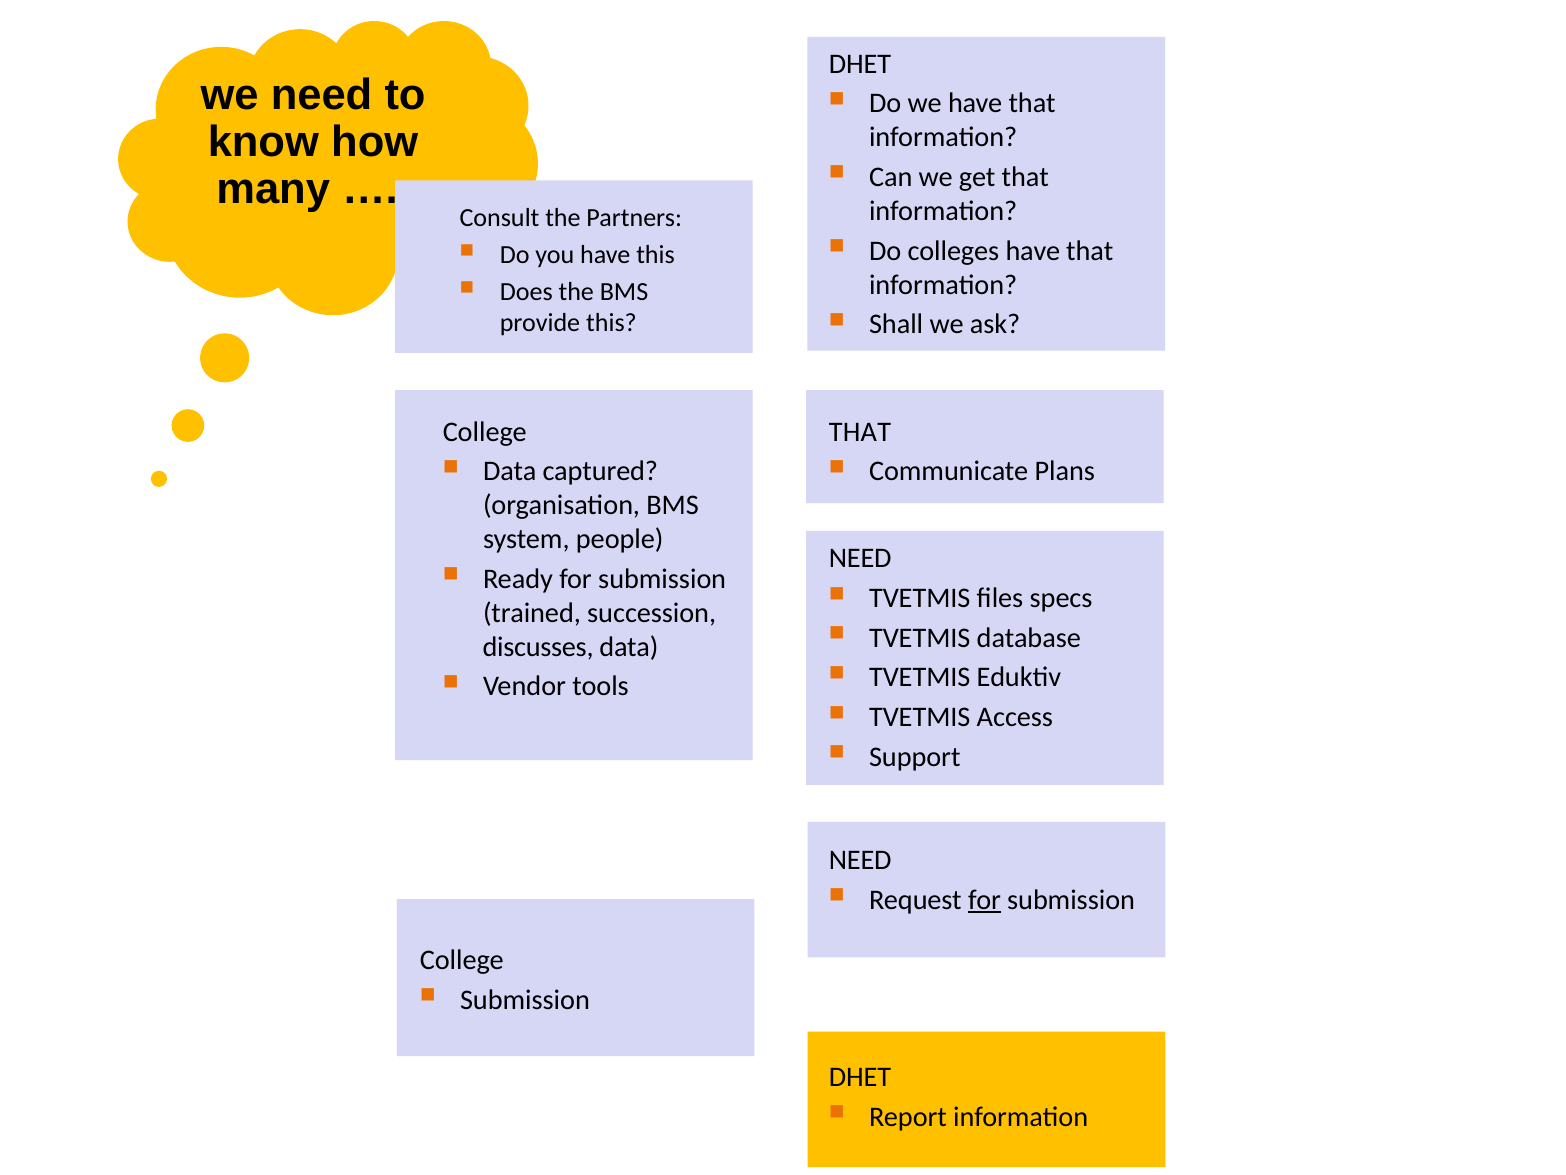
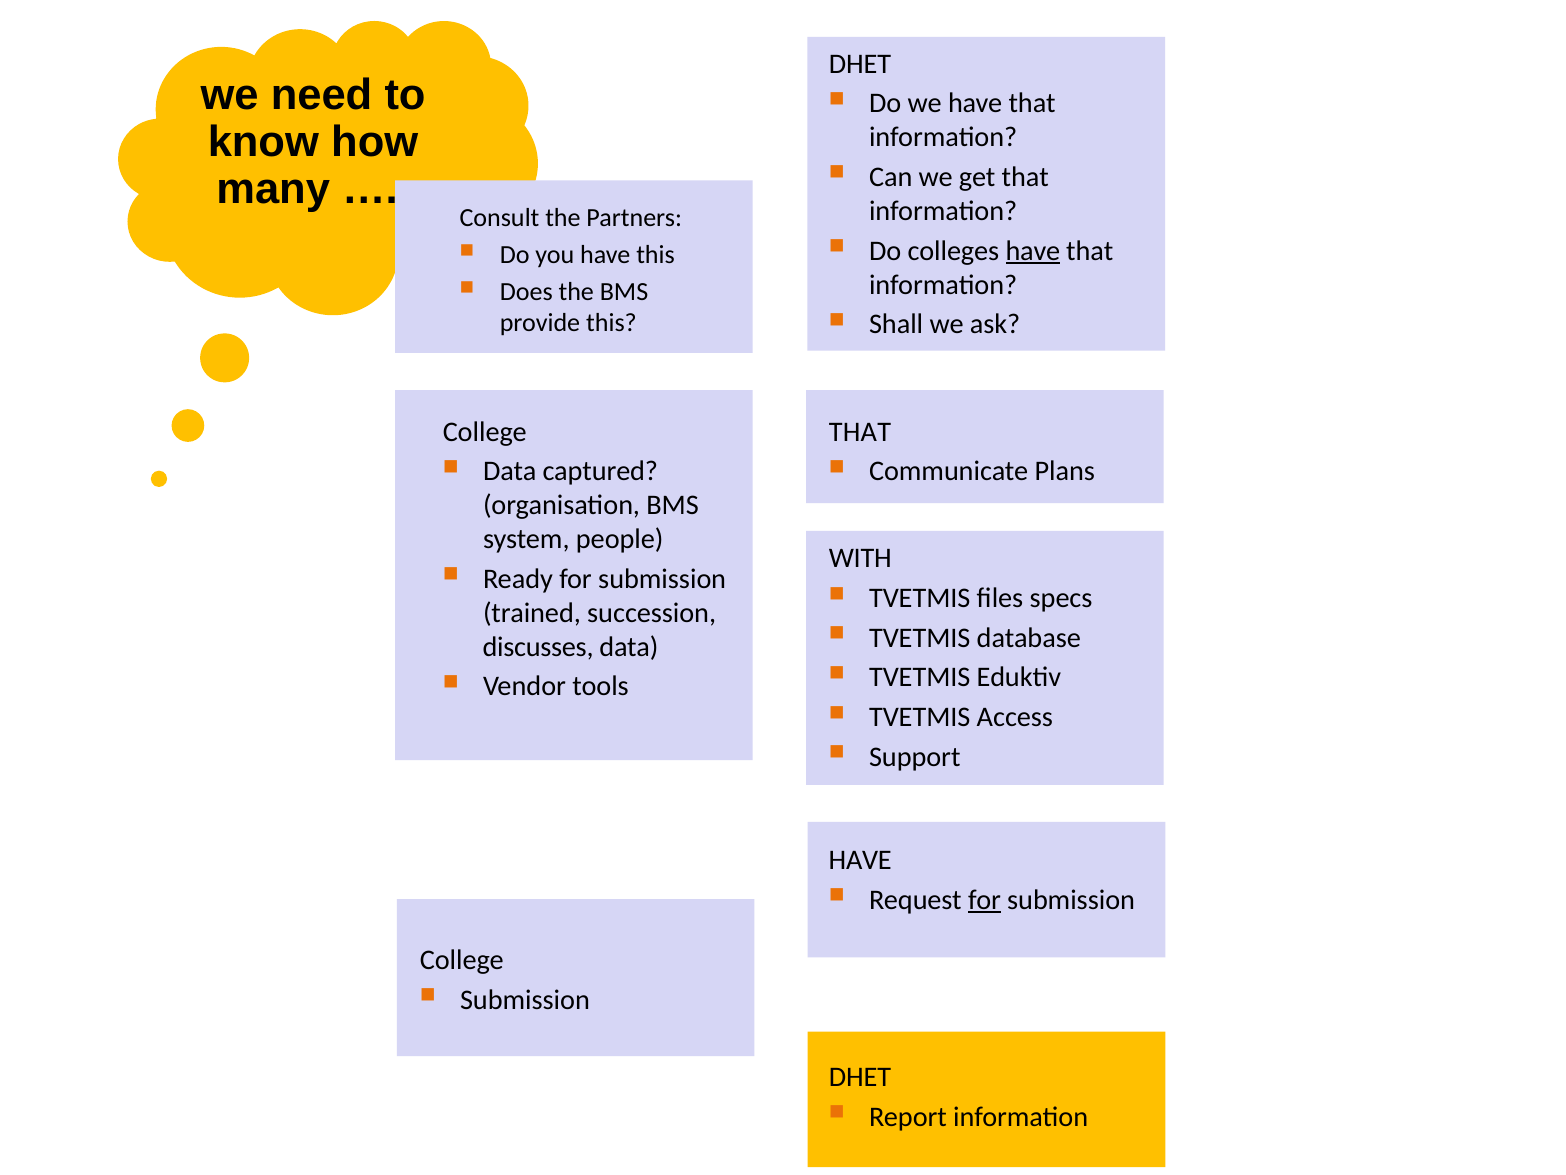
have underline: none -> present (1033, 251)
NEED: NEED -> WITH (860, 558)
NEED: NEED -> HAVE (860, 860)
